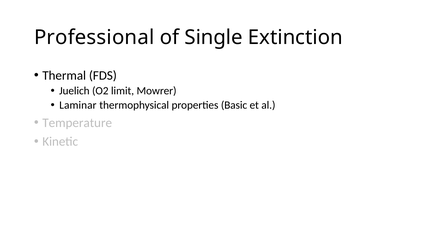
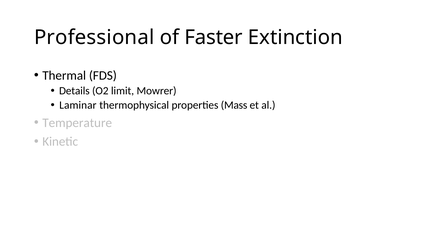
Single: Single -> Faster (214, 37)
Juelich: Juelich -> Details (74, 91)
Basic: Basic -> Mass (234, 105)
